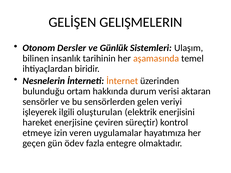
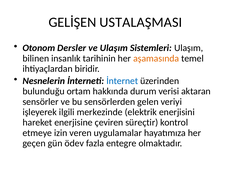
GELIŞMELERIN: GELIŞMELERIN -> USTALAŞMASI (141, 22)
ve Günlük: Günlük -> Ulaşım (114, 48)
İnternet colour: orange -> blue (122, 81)
oluşturulan: oluşturulan -> merkezinde (100, 112)
